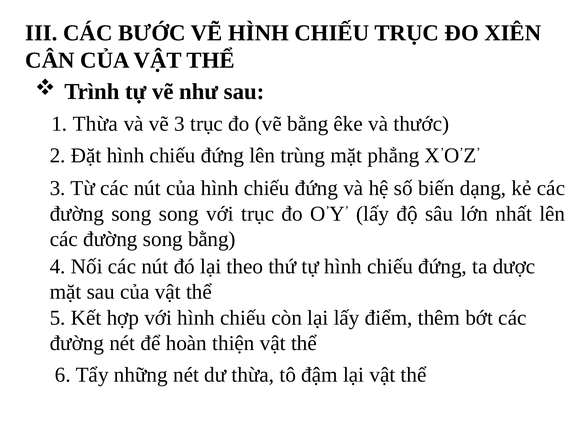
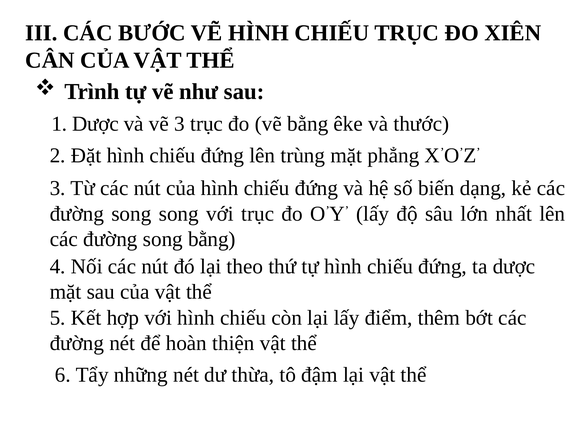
1 Thừa: Thừa -> Dược (96, 124)
